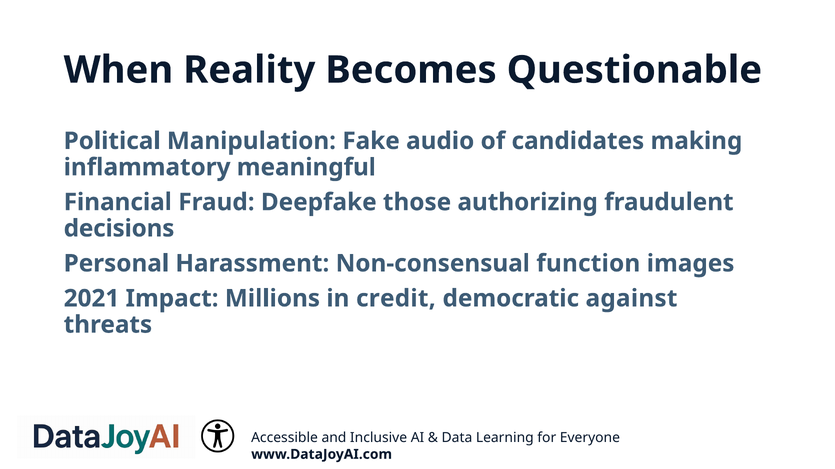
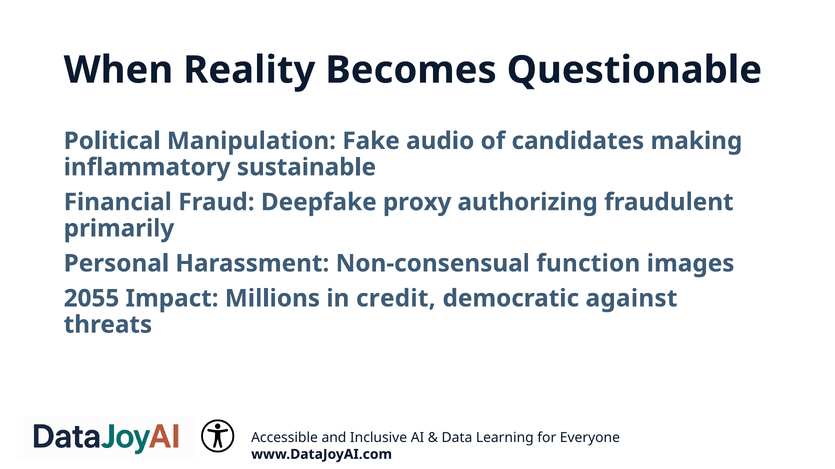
meaningful: meaningful -> sustainable (306, 167)
those: those -> proxy (417, 202)
decisions: decisions -> primarily (119, 229)
2021: 2021 -> 2055 (91, 299)
